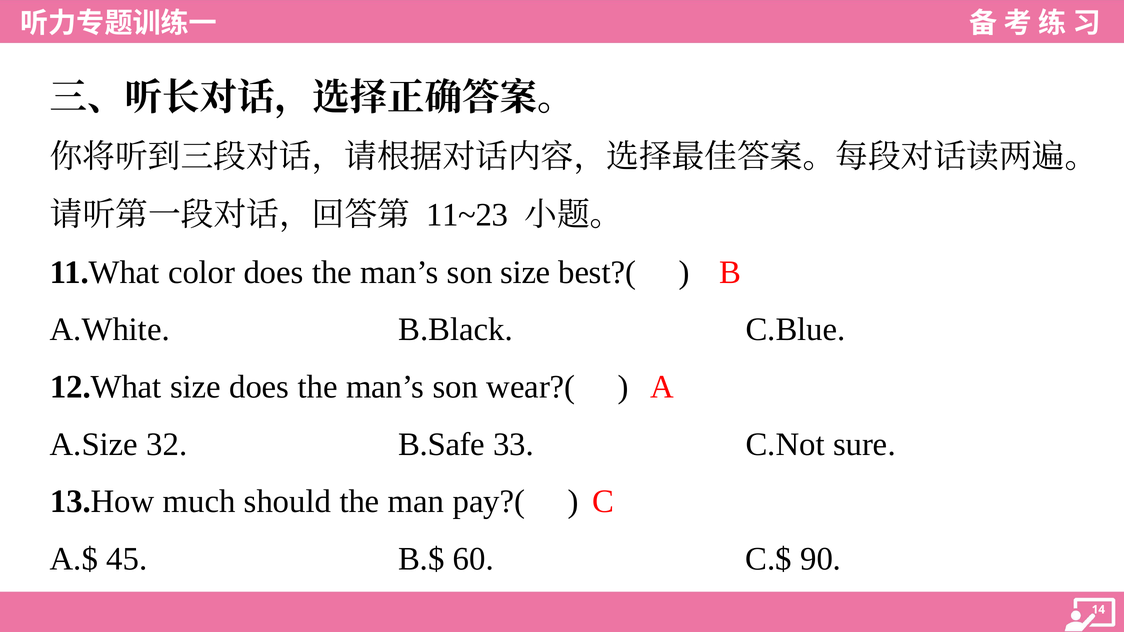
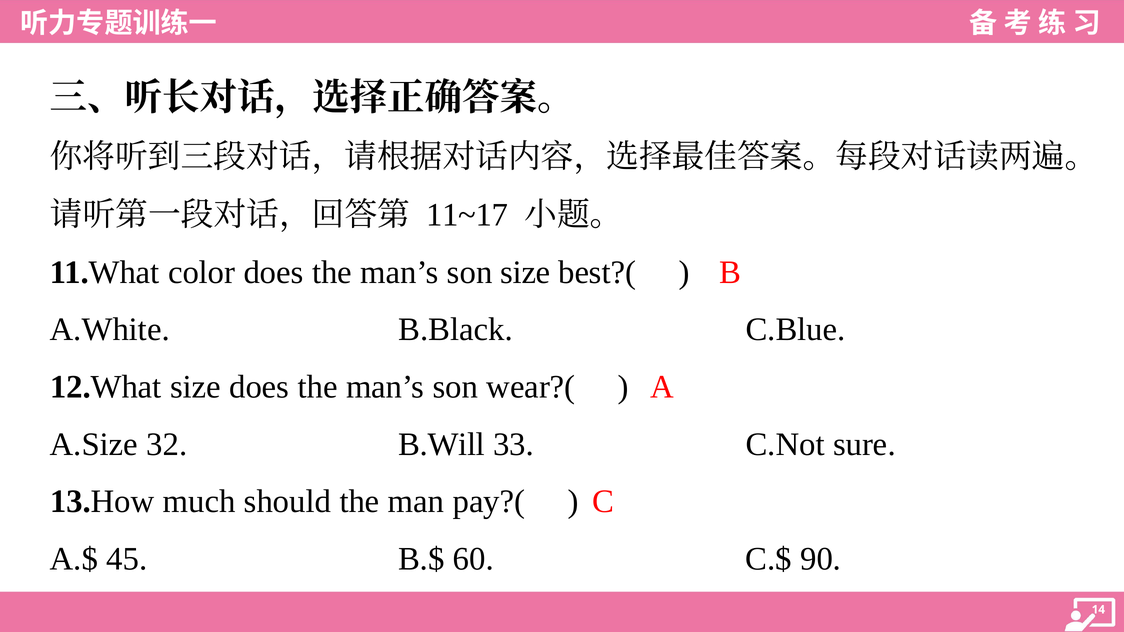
11~23: 11~23 -> 11~17 (467, 215)
B.Safe: B.Safe -> B.Will (442, 444)
